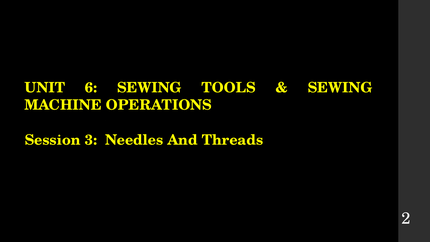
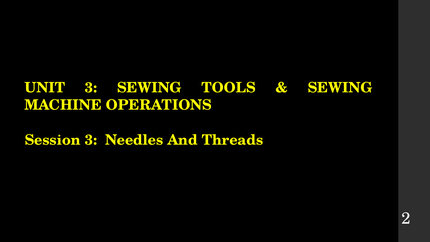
UNIT 6: 6 -> 3 (91, 88)
